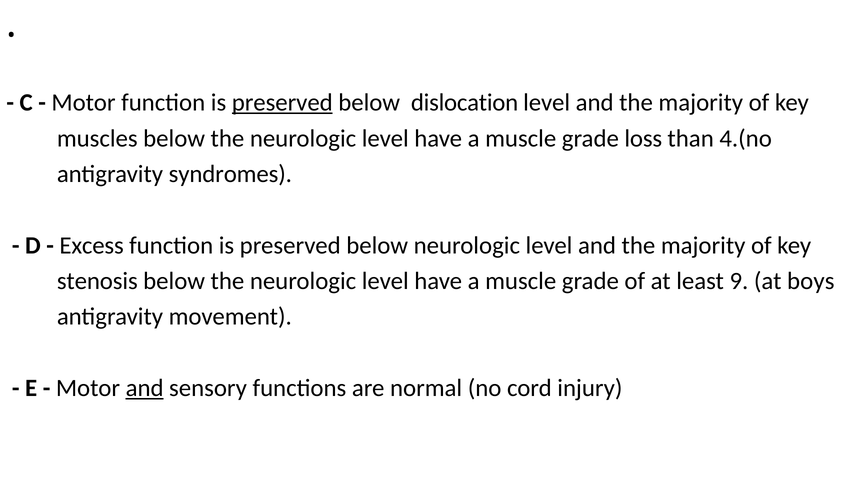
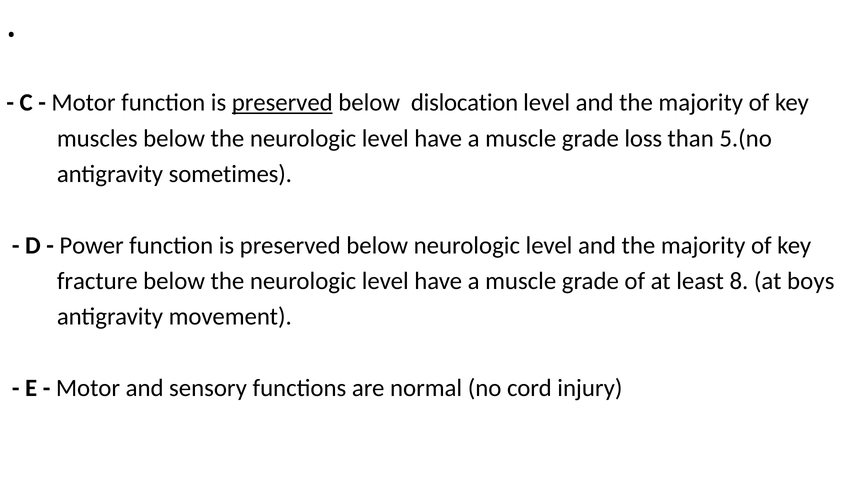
4.(no: 4.(no -> 5.(no (746, 138)
syndromes: syndromes -> sometimes (230, 174)
Excess: Excess -> Power (92, 245)
stenosis: stenosis -> fracture (97, 281)
9: 9 -> 8 (739, 281)
and underline: present -> none (145, 388)
